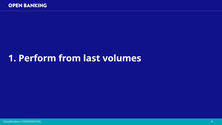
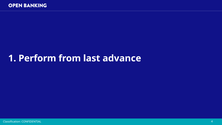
volumes: volumes -> advance (122, 58)
